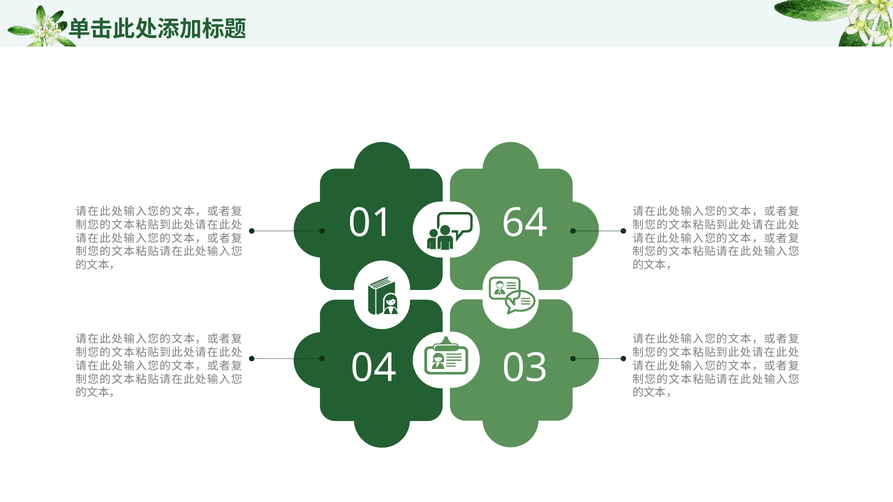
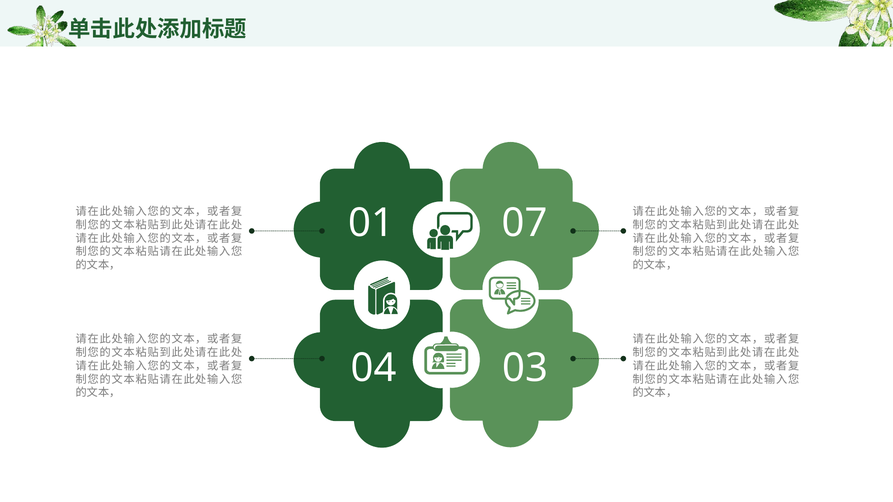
64: 64 -> 07 (525, 223)
